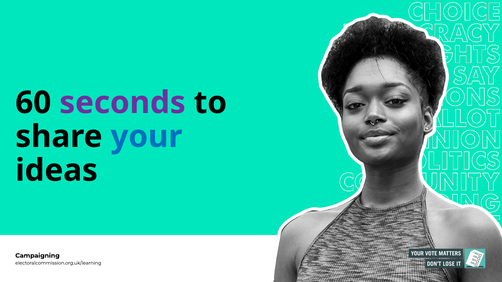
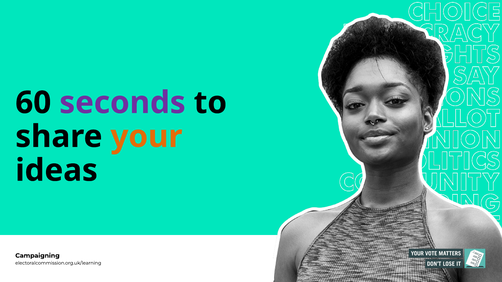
your colour: blue -> orange (146, 137)
